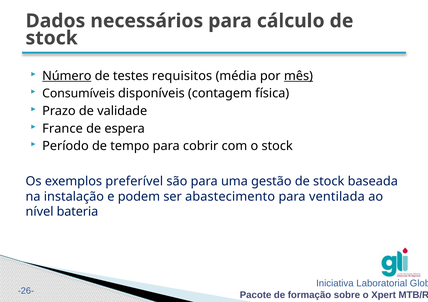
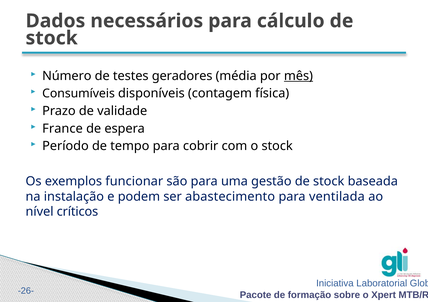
Número underline: present -> none (67, 76)
requisitos: requisitos -> geradores (182, 76)
preferível: preferível -> funcionar (134, 181)
bateria: bateria -> críticos (77, 212)
